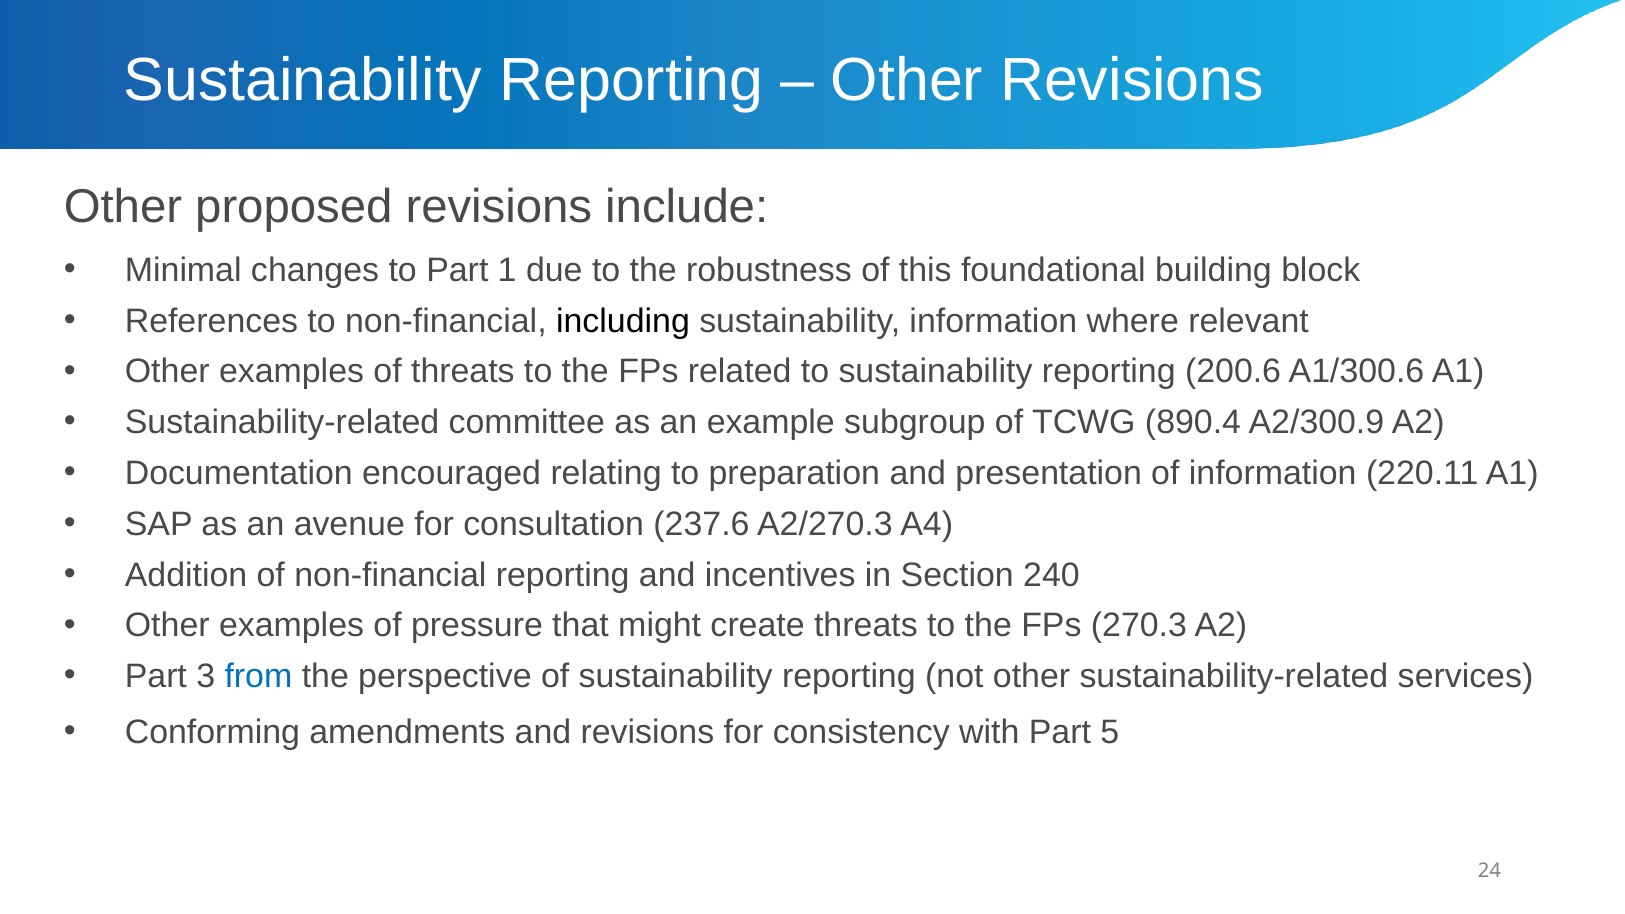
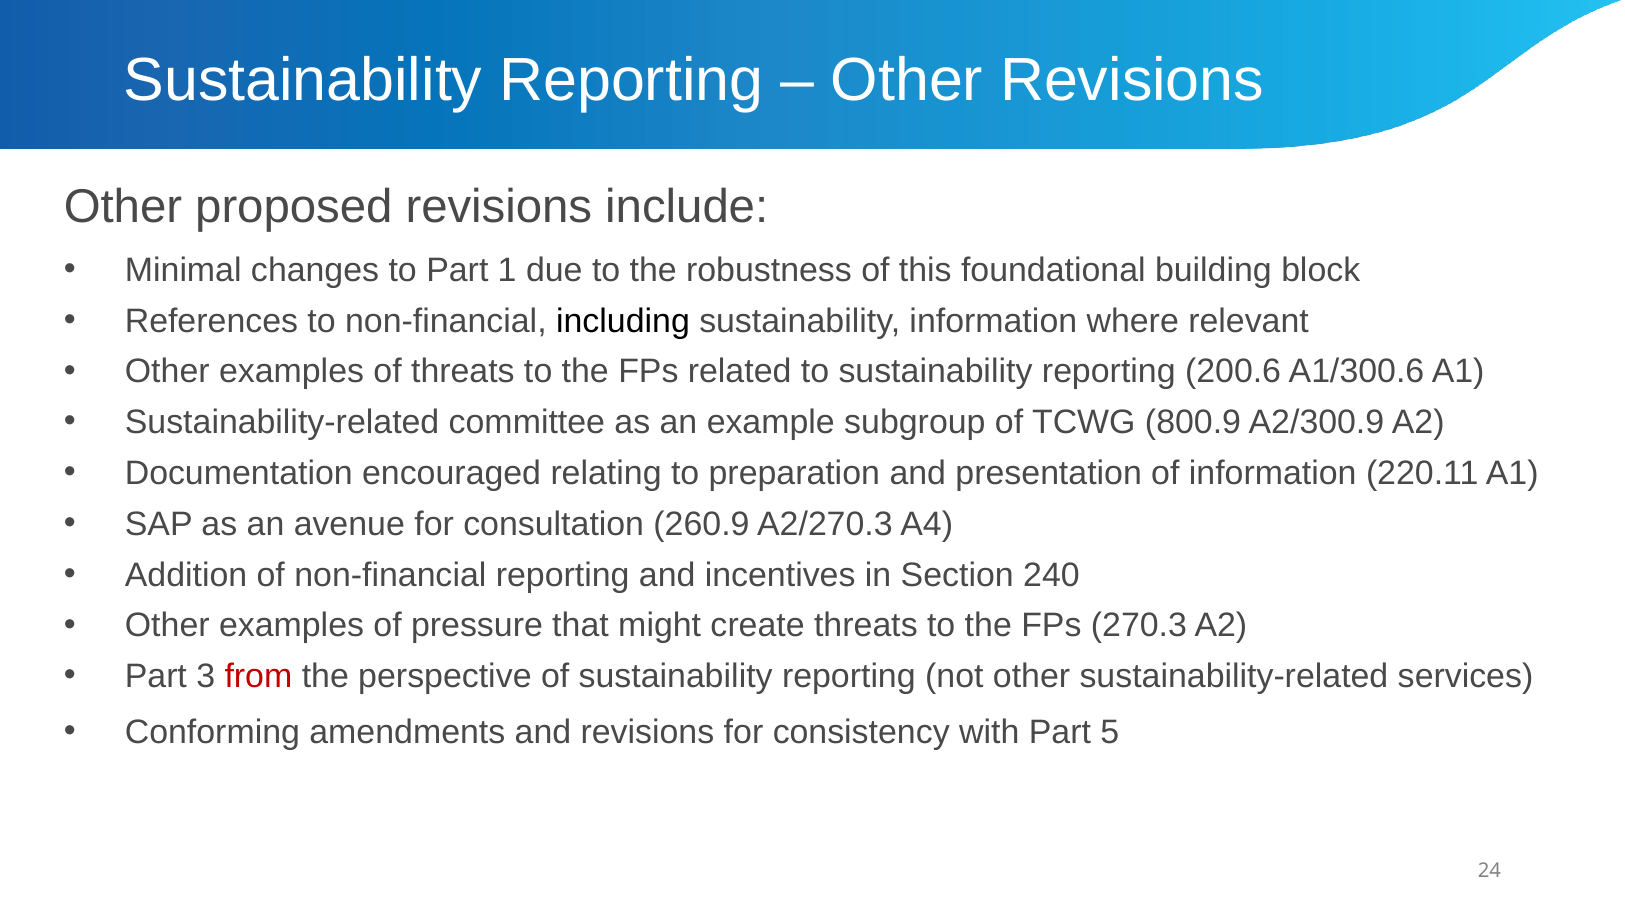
890.4: 890.4 -> 800.9 (1193, 423)
237.6: 237.6 -> 260.9 (701, 524)
from colour: blue -> red (258, 677)
